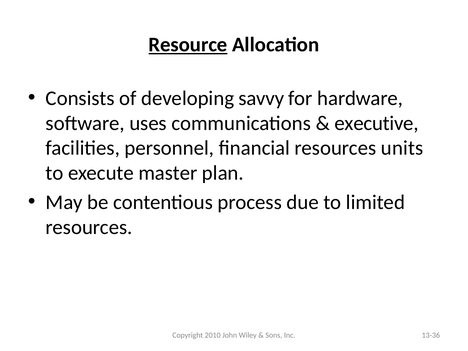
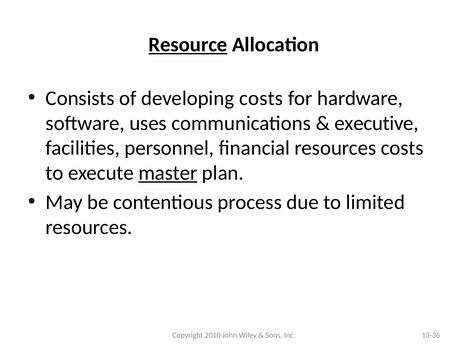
developing savvy: savvy -> costs (261, 98)
resources units: units -> costs (402, 148)
master underline: none -> present (168, 173)
